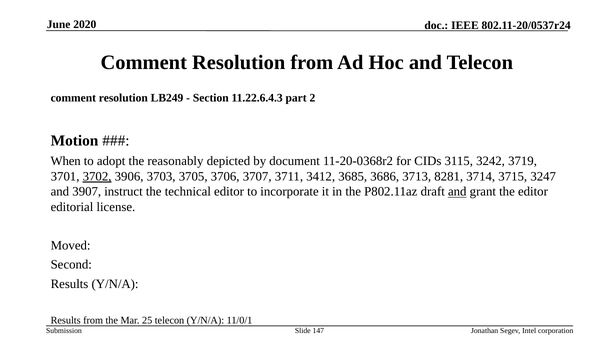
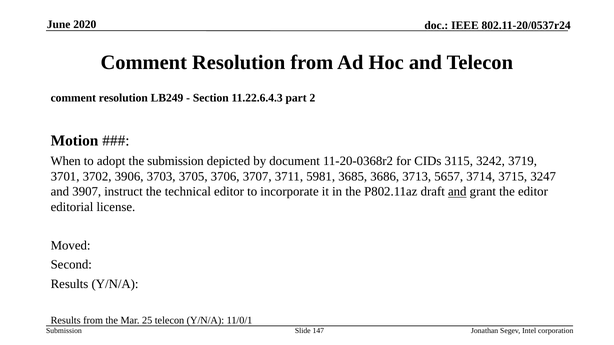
the reasonably: reasonably -> submission (176, 161)
3702 underline: present -> none (97, 177)
3412: 3412 -> 5981 (321, 177)
8281: 8281 -> 5657 (449, 177)
